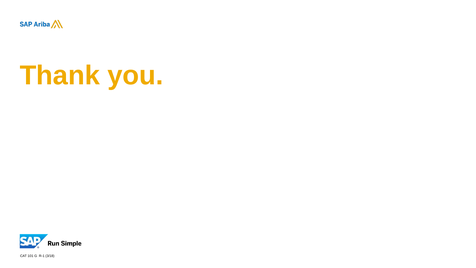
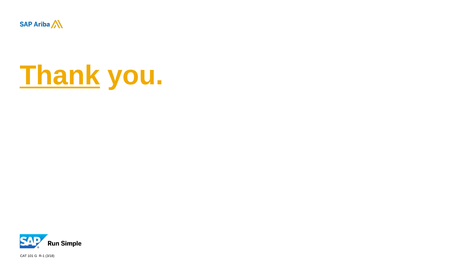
Thank underline: none -> present (60, 76)
